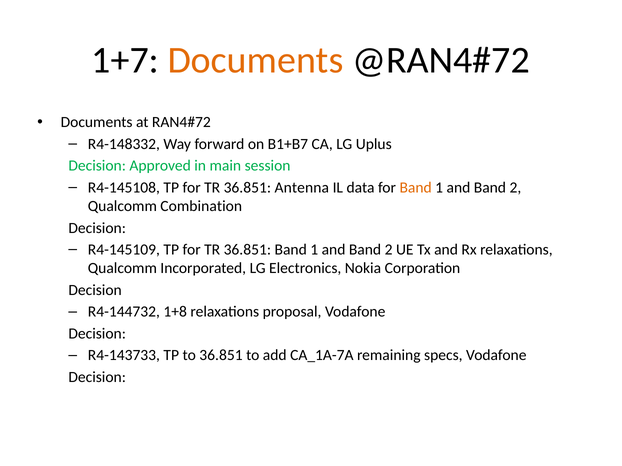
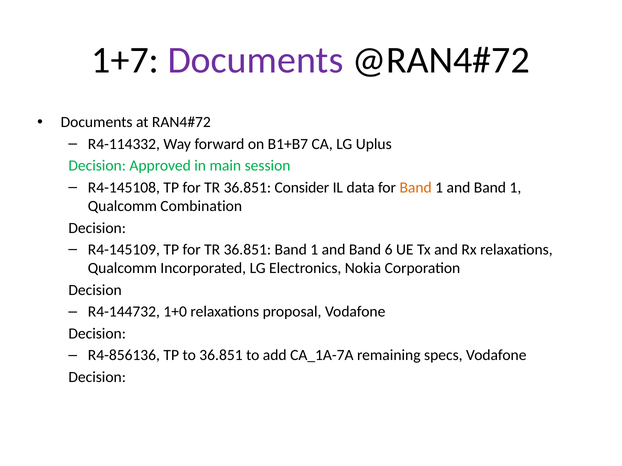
Documents colour: orange -> purple (256, 60)
R4-148332: R4-148332 -> R4-114332 (124, 144)
Antenna: Antenna -> Consider (302, 188)
2: 2 -> 1 (515, 188)
2: 2 -> 6 (389, 250)
1+8: 1+8 -> 1+0 (175, 312)
R4-143733: R4-143733 -> R4-856136 (124, 356)
